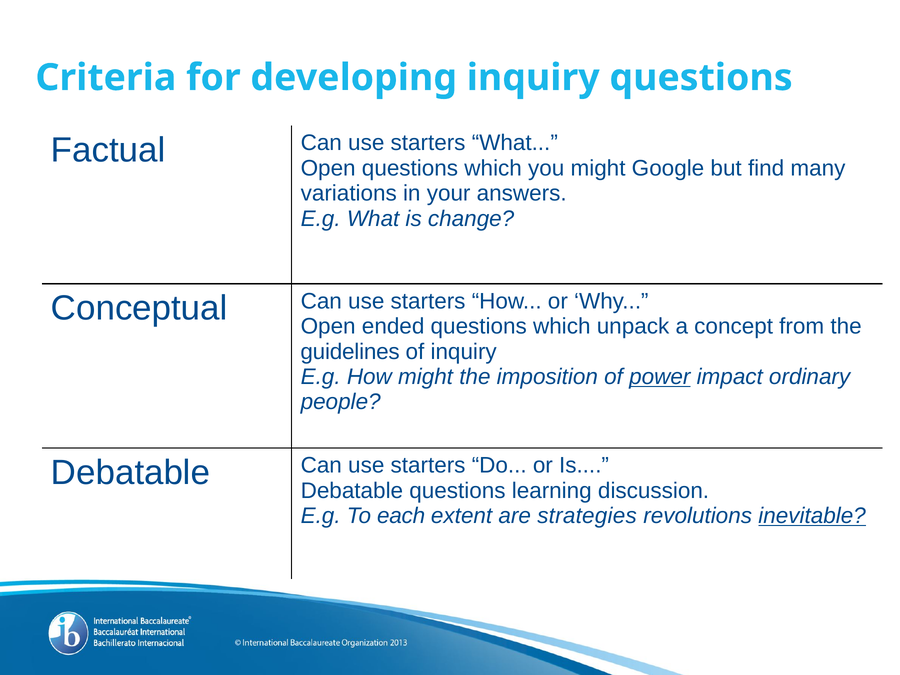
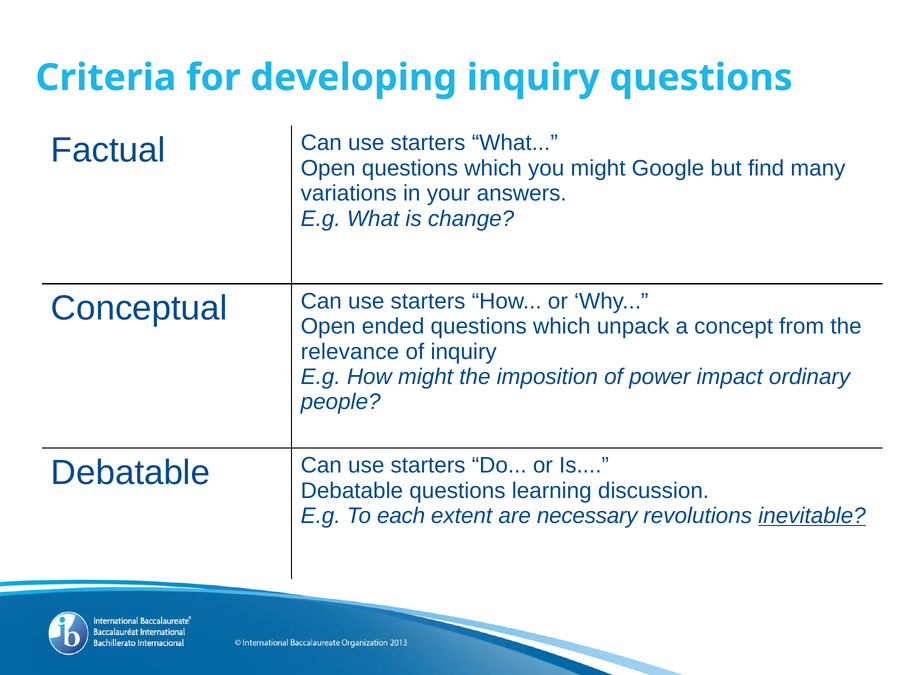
guidelines: guidelines -> relevance (350, 352)
power underline: present -> none (660, 377)
strategies: strategies -> necessary (587, 516)
